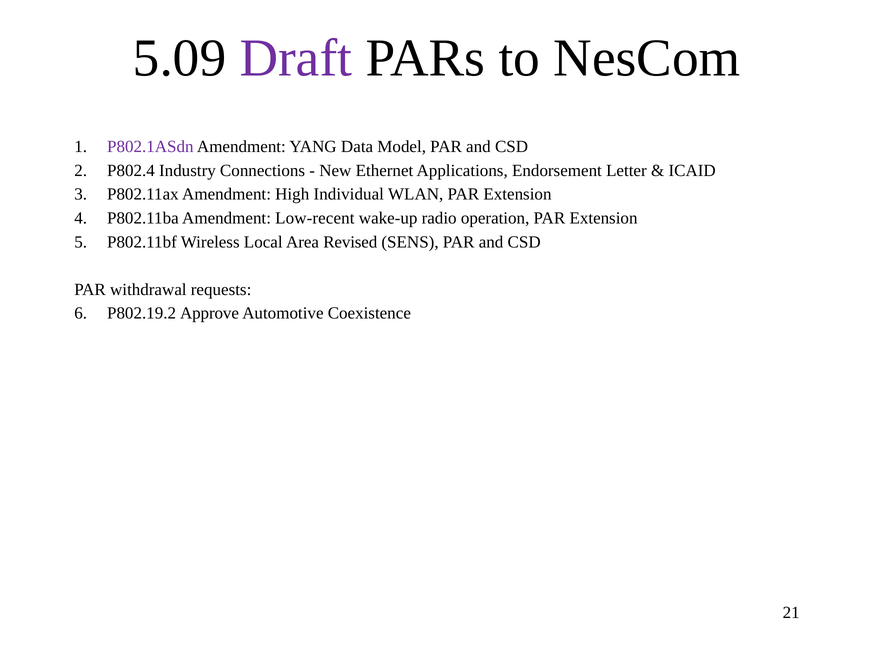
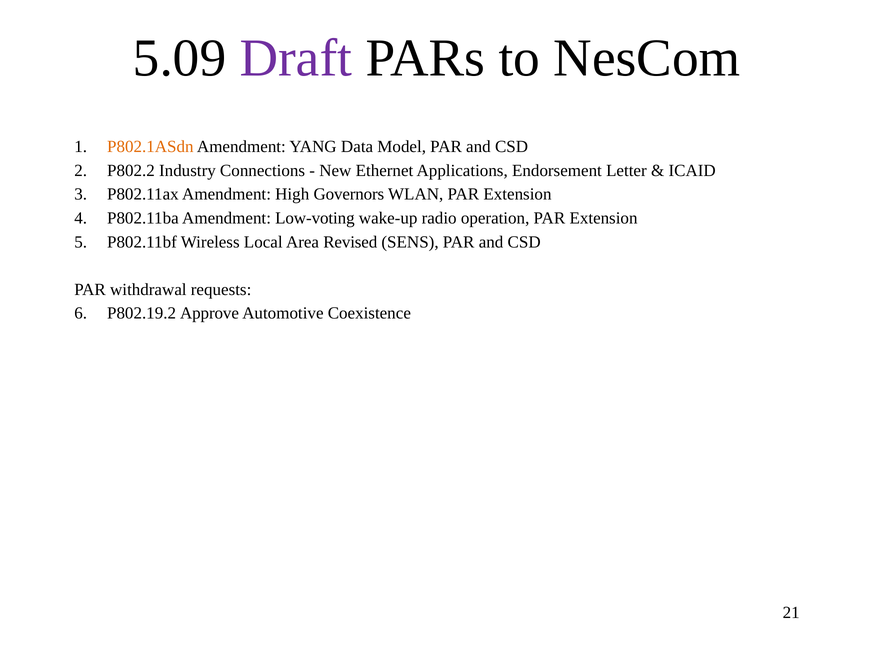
P802.1ASdn colour: purple -> orange (150, 147)
P802.4: P802.4 -> P802.2 (131, 171)
Individual: Individual -> Governors (349, 194)
Low-recent: Low-recent -> Low-voting (315, 218)
